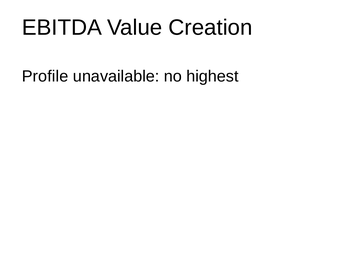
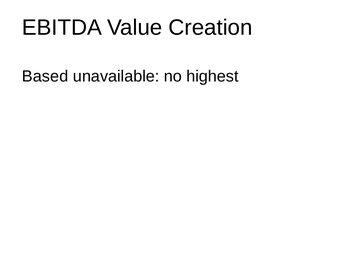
Profile: Profile -> Based (45, 76)
